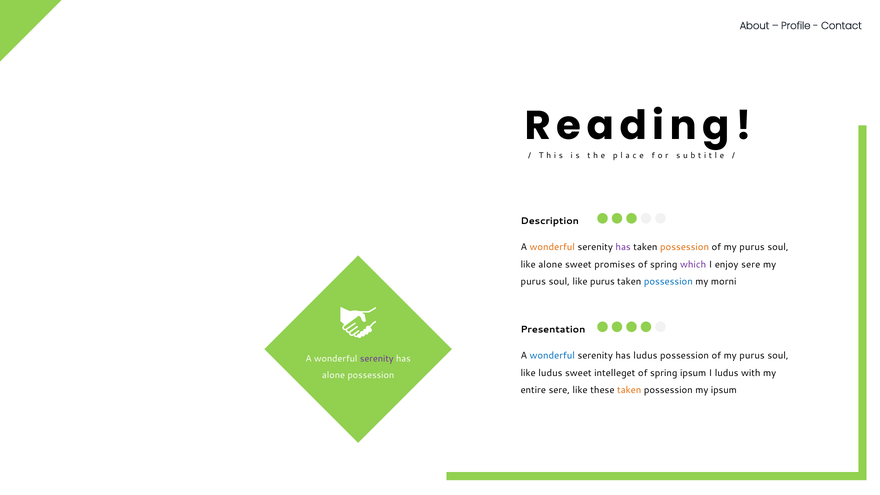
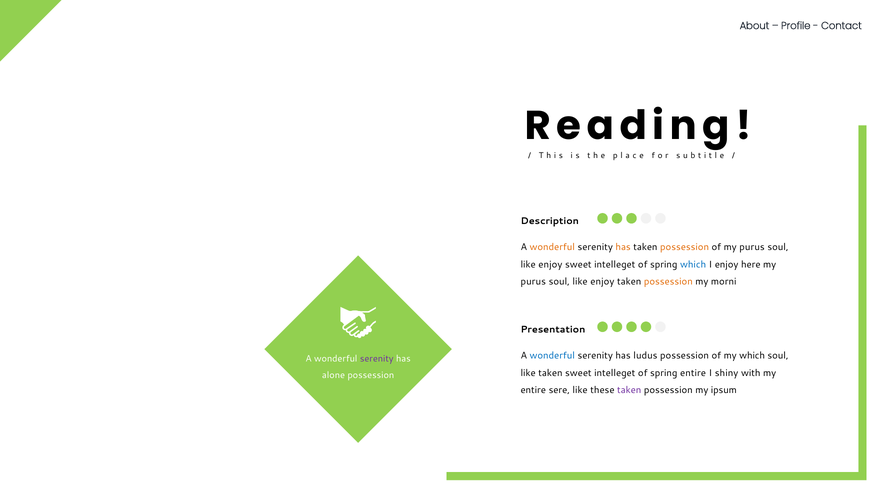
has colour: purple -> orange (623, 247)
alone: alone -> enjoy (550, 264)
promises: promises -> intelleget (615, 264)
which colour: purple -> blue (693, 264)
enjoy sere: sere -> here (751, 264)
purus: purus -> enjoy (602, 282)
possession colour: blue -> orange (668, 282)
purus: purus -> which (752, 356)
like ludus: ludus -> taken (550, 373)
spring ipsum: ipsum -> entire (693, 373)
I ludus: ludus -> shiny (727, 373)
taken colour: orange -> purple (629, 390)
